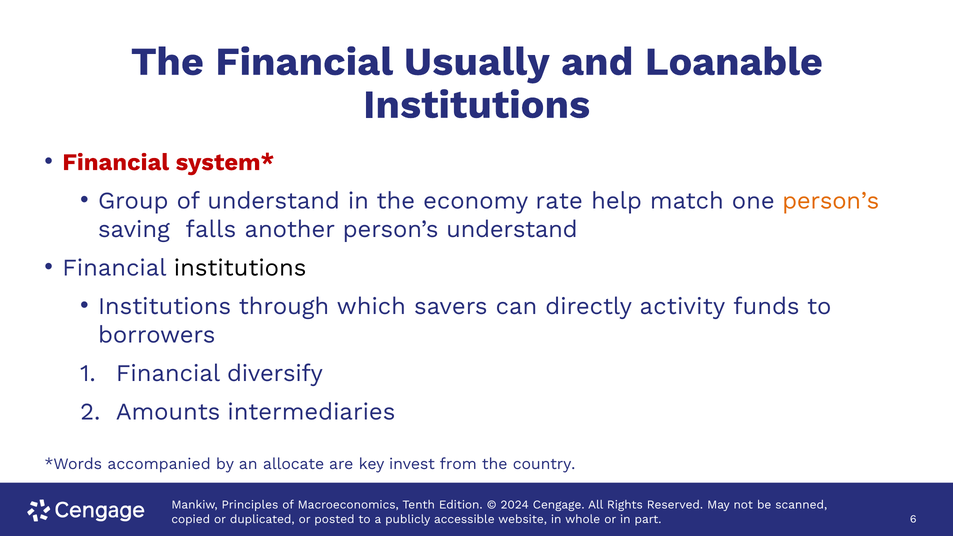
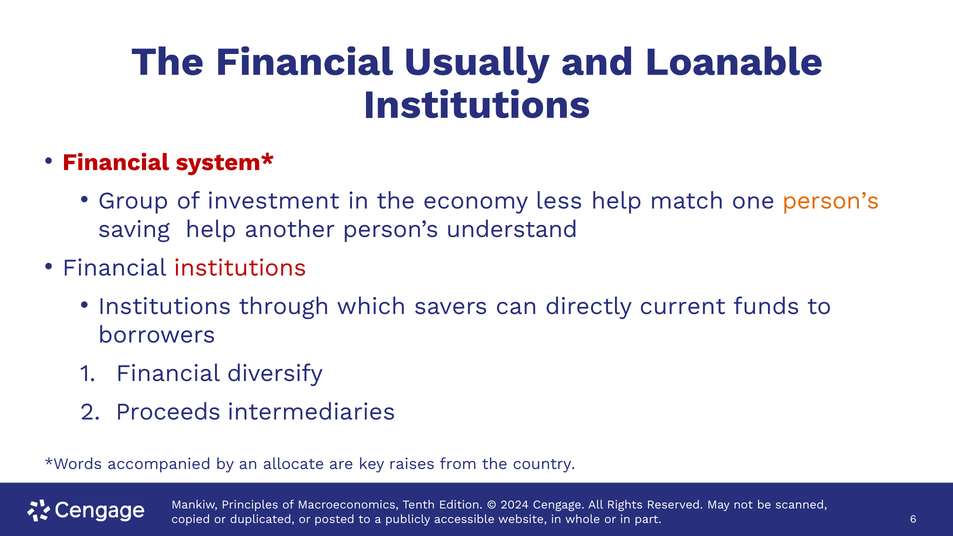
of understand: understand -> investment (273, 201)
rate: rate -> less (559, 201)
saving falls: falls -> help (211, 229)
institutions colour: black -> red (240, 268)
activity: activity -> current (683, 306)
Amounts: Amounts -> Proceeds (168, 412)
invest: invest -> raises (412, 464)
